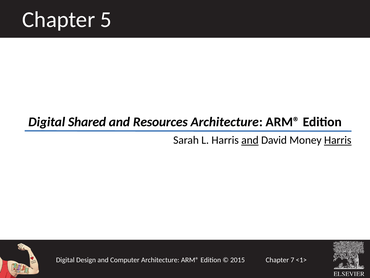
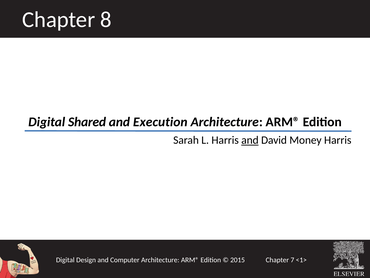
5: 5 -> 8 (106, 20)
Resources: Resources -> Execution (160, 122)
Harris underline: present -> none (338, 140)
